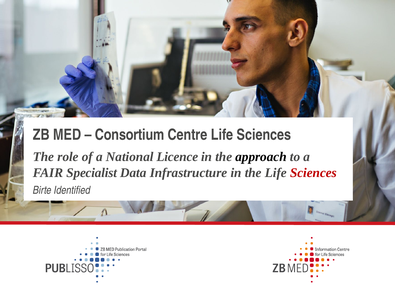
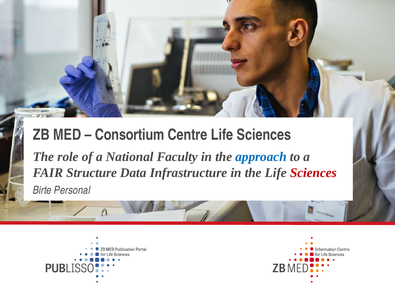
Licence: Licence -> Faculty (177, 156)
approach colour: black -> blue (261, 156)
Specialist: Specialist -> Structure (92, 172)
Identified: Identified -> Personal (72, 190)
